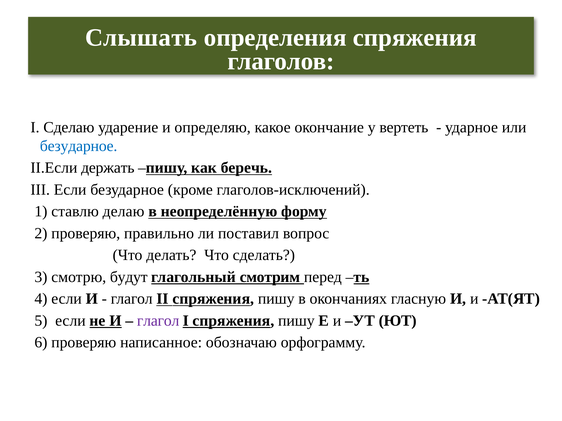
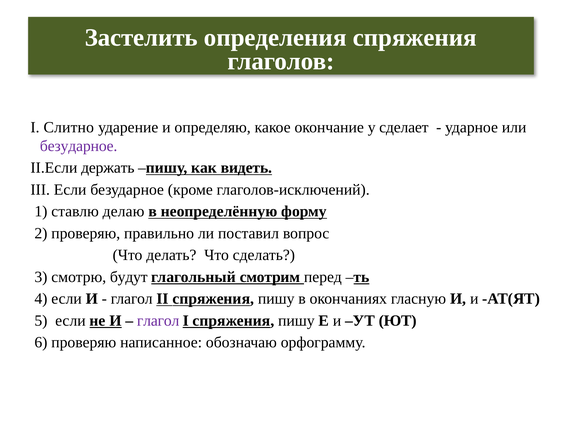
Слышать: Слышать -> Застелить (141, 38)
Сделаю: Сделаю -> Слитно (69, 127)
вертеть: вертеть -> сделает (404, 127)
безударное colour: blue -> purple (79, 146)
беречь: беречь -> видеть (246, 168)
